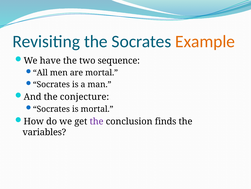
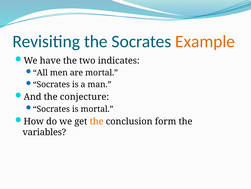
sequence: sequence -> indicates (119, 60)
the colour: purple -> orange (97, 121)
finds: finds -> form (166, 121)
